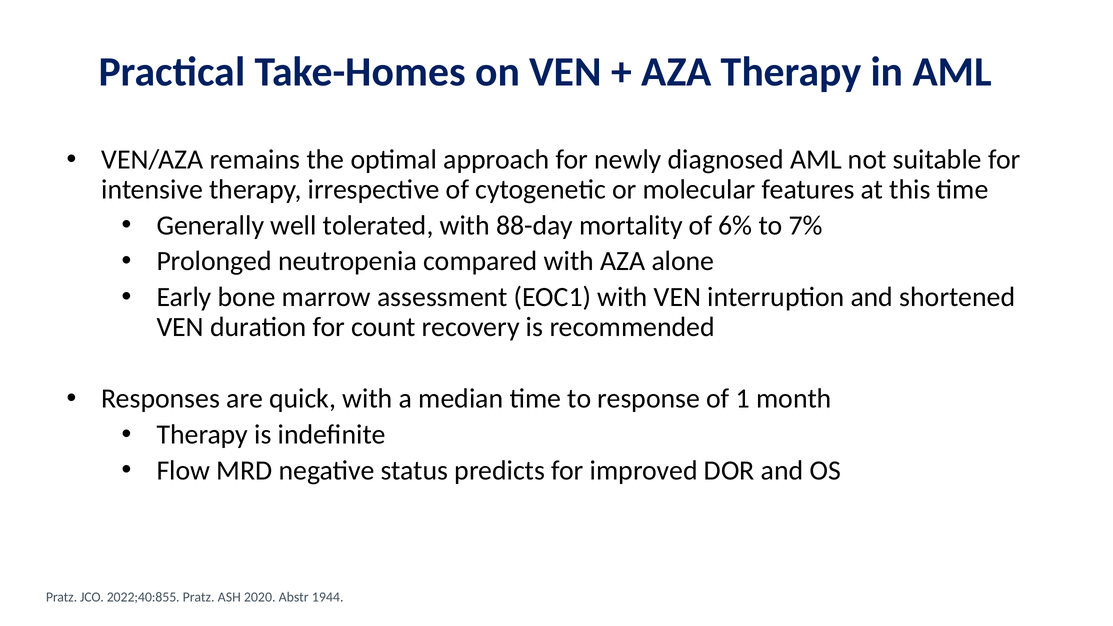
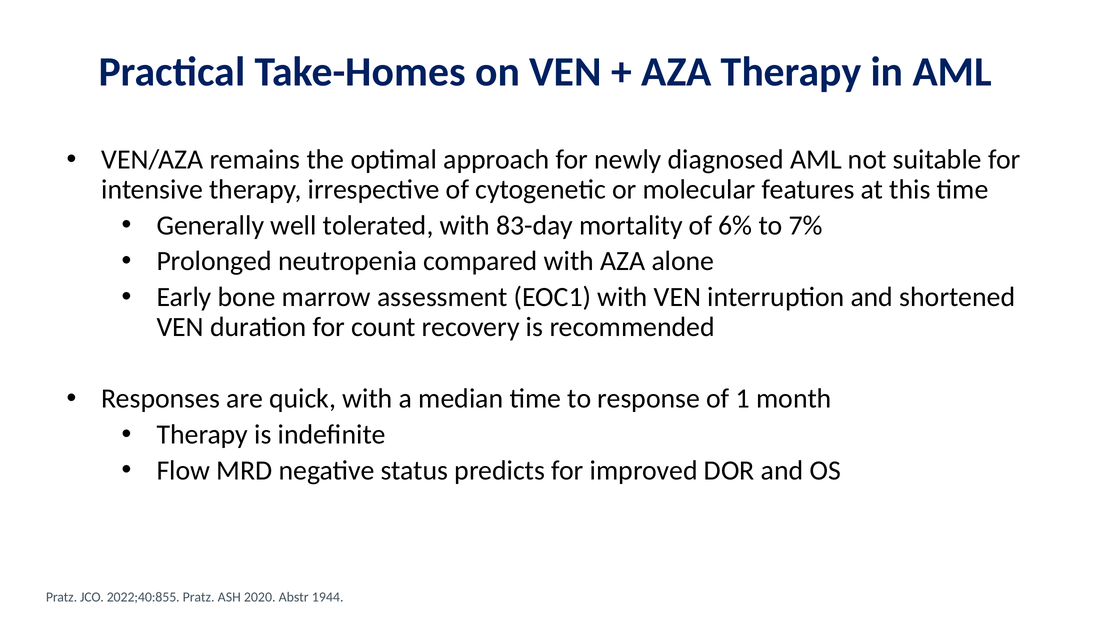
88-day: 88-day -> 83-day (535, 225)
